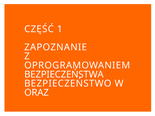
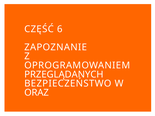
1: 1 -> 6 (60, 29)
BEZPIECZEŃSTWA: BEZPIECZEŃSTWA -> PRZEGLĄDANYCH (64, 75)
